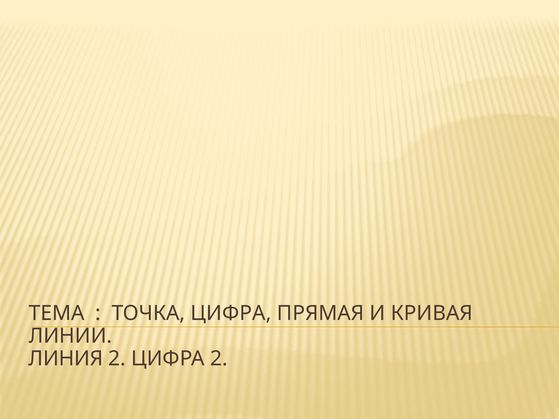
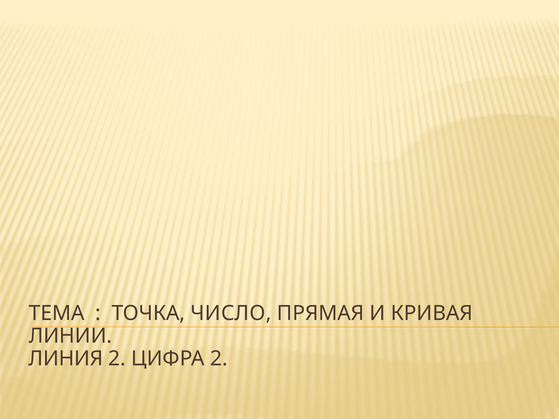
ТОЧКА ЦИФРА: ЦИФРА -> ЧИСЛО (231, 314)
